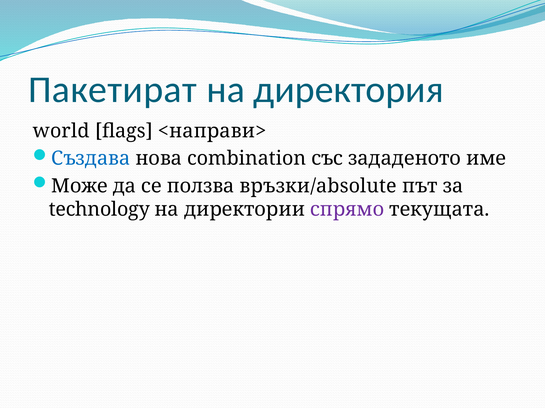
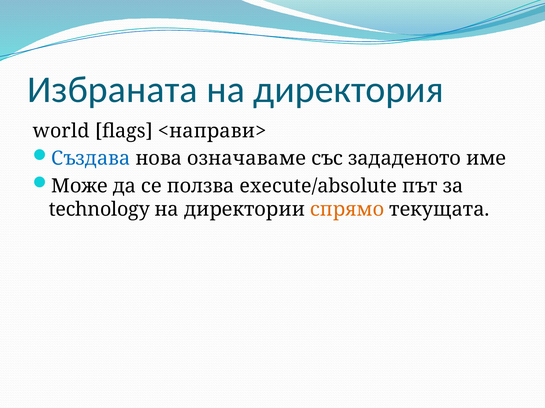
Пакетират: Пакетират -> Избраната (112, 90)
combination: combination -> означаваме (247, 159)
връзки/absolute: връзки/absolute -> execute/absolute (318, 186)
спрямо colour: purple -> orange (347, 210)
